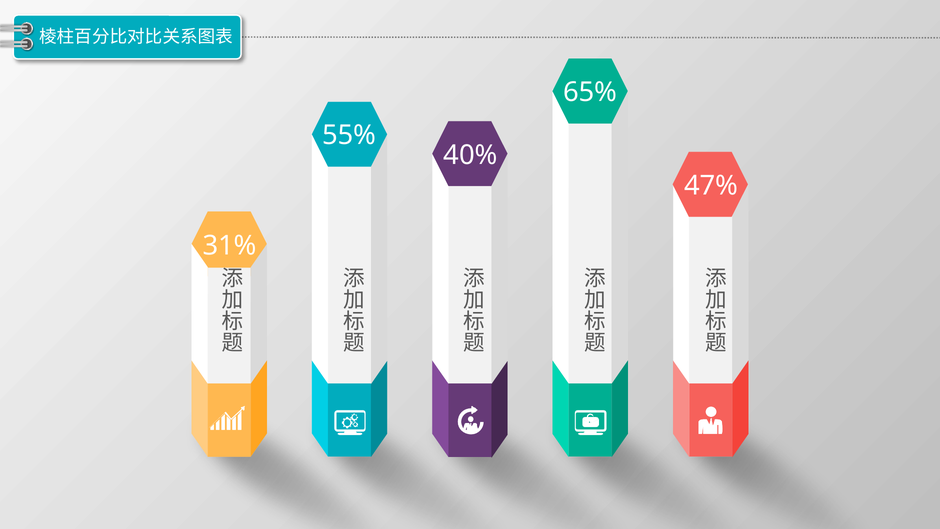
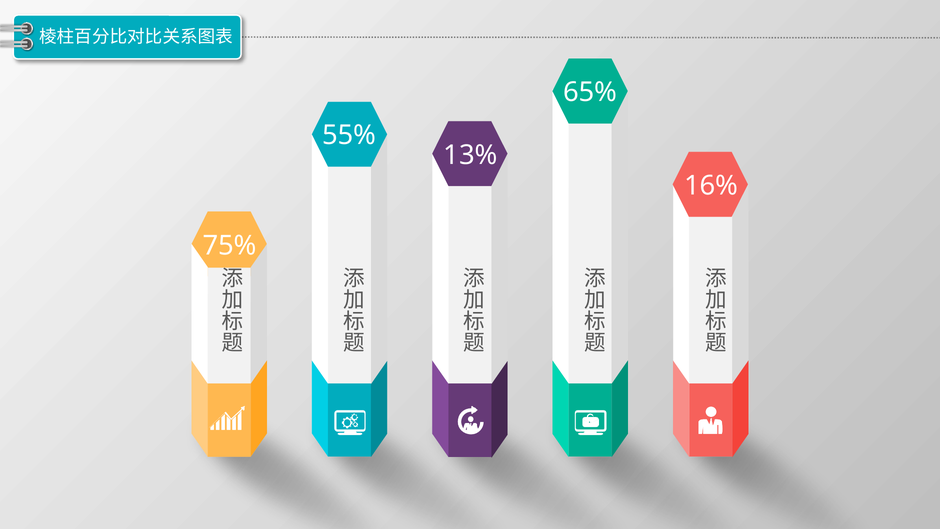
40%: 40% -> 13% (470, 155)
47%: 47% -> 16% (711, 186)
31%: 31% -> 75% (230, 246)
